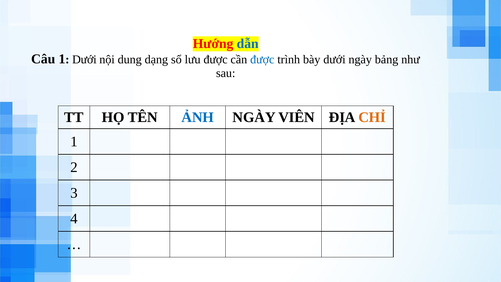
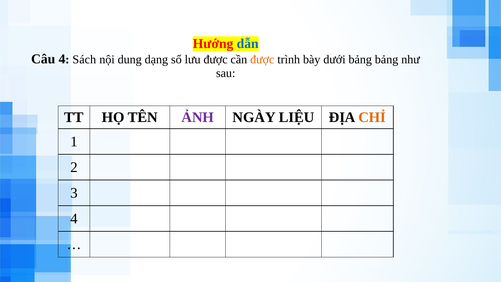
Câu 1: 1 -> 4 (62, 59)
Dưới: Dưới -> Sách (84, 59)
được colour: blue -> orange (262, 59)
dưới ngày: ngày -> bảng (360, 59)
ẢNH colour: blue -> purple (198, 117)
VIÊN: VIÊN -> LIỆU (297, 117)
